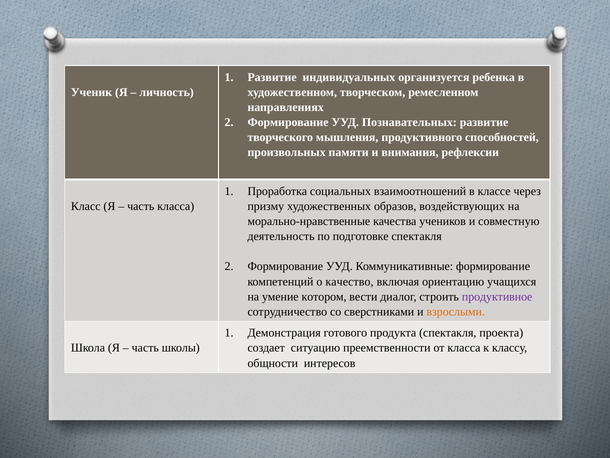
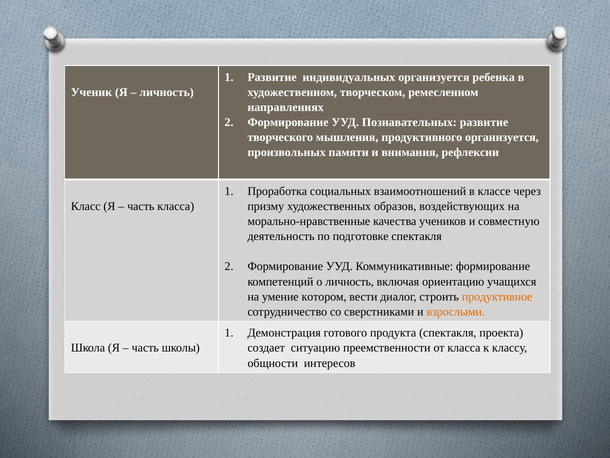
продуктивного способностей: способностей -> организуется (502, 137)
о качество: качество -> личность (350, 281)
продуктивное colour: purple -> orange (497, 296)
